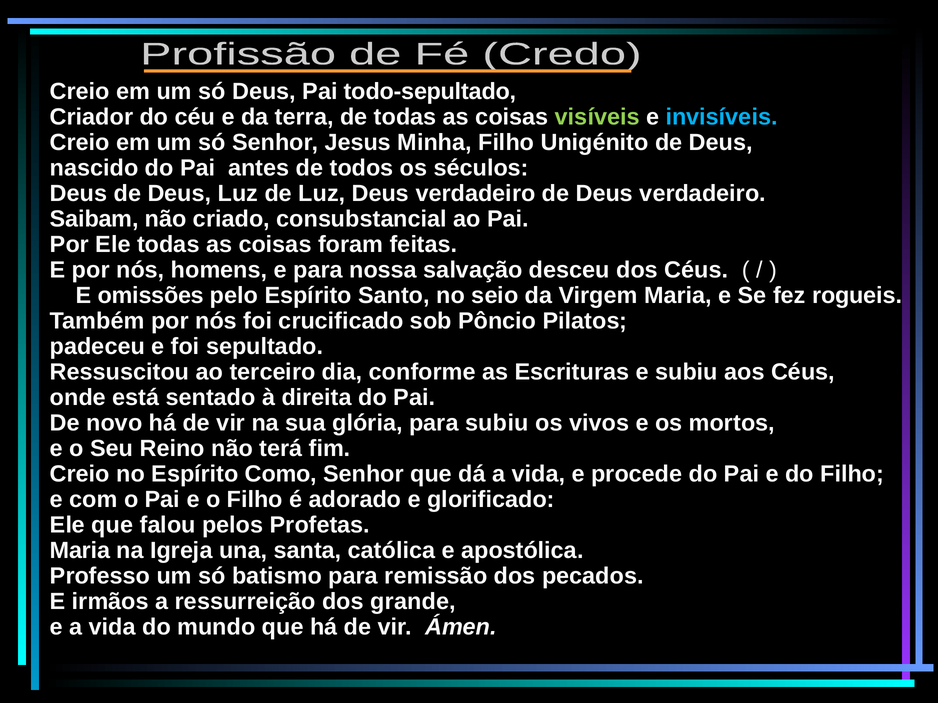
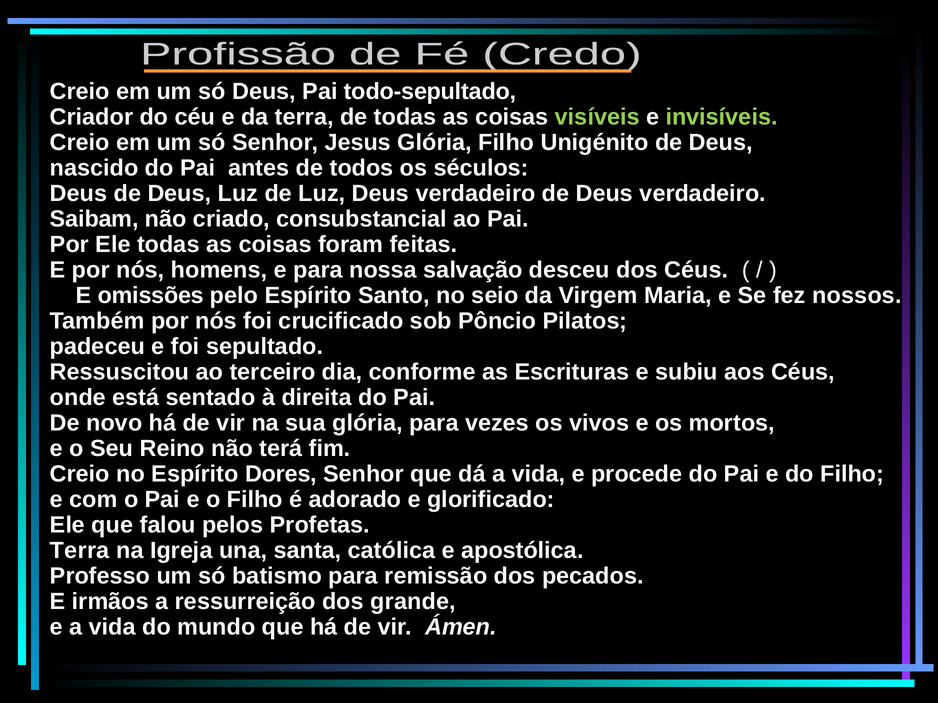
invisíveis colour: light blue -> light green (722, 117)
Jesus Minha: Minha -> Glória (435, 143)
rogueis: rogueis -> nossos (857, 296)
para subiu: subiu -> vezes (497, 423)
Como: Como -> Dores (281, 474)
Maria: Maria -> Terra (80, 551)
